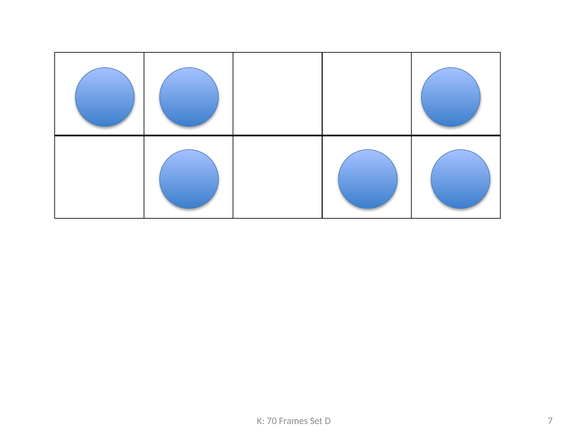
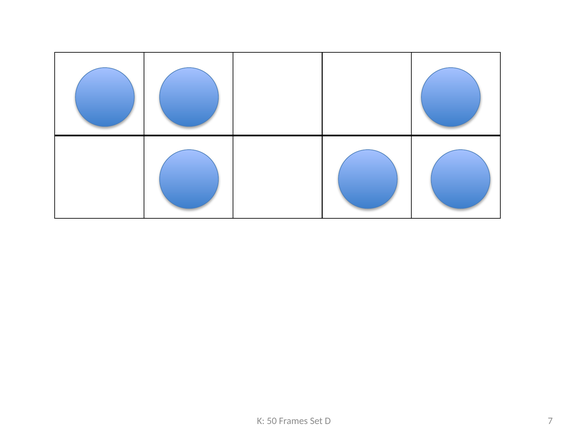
70: 70 -> 50 (272, 421)
